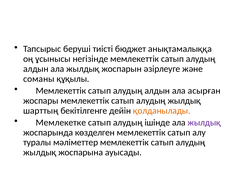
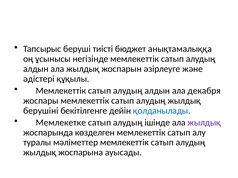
соманы: соманы -> әдістері (39, 79)
асырған: асырған -> декабря (204, 91)
шарттың: шарттың -> берушіні (41, 111)
қолданылады colour: orange -> blue (162, 111)
